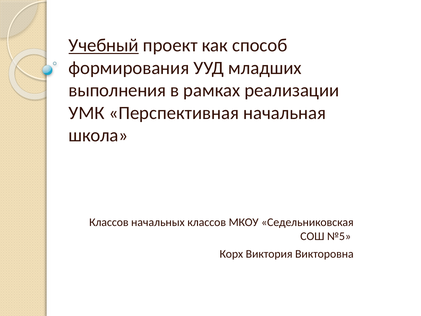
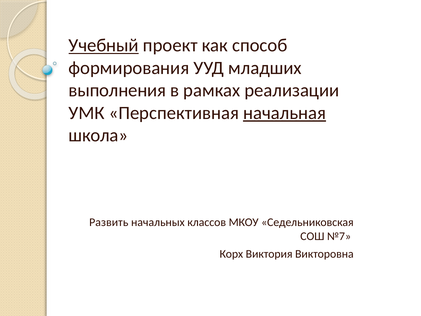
начальная underline: none -> present (285, 113)
Классов: Классов -> Развить (109, 222)
№5: №5 -> №7 (339, 236)
